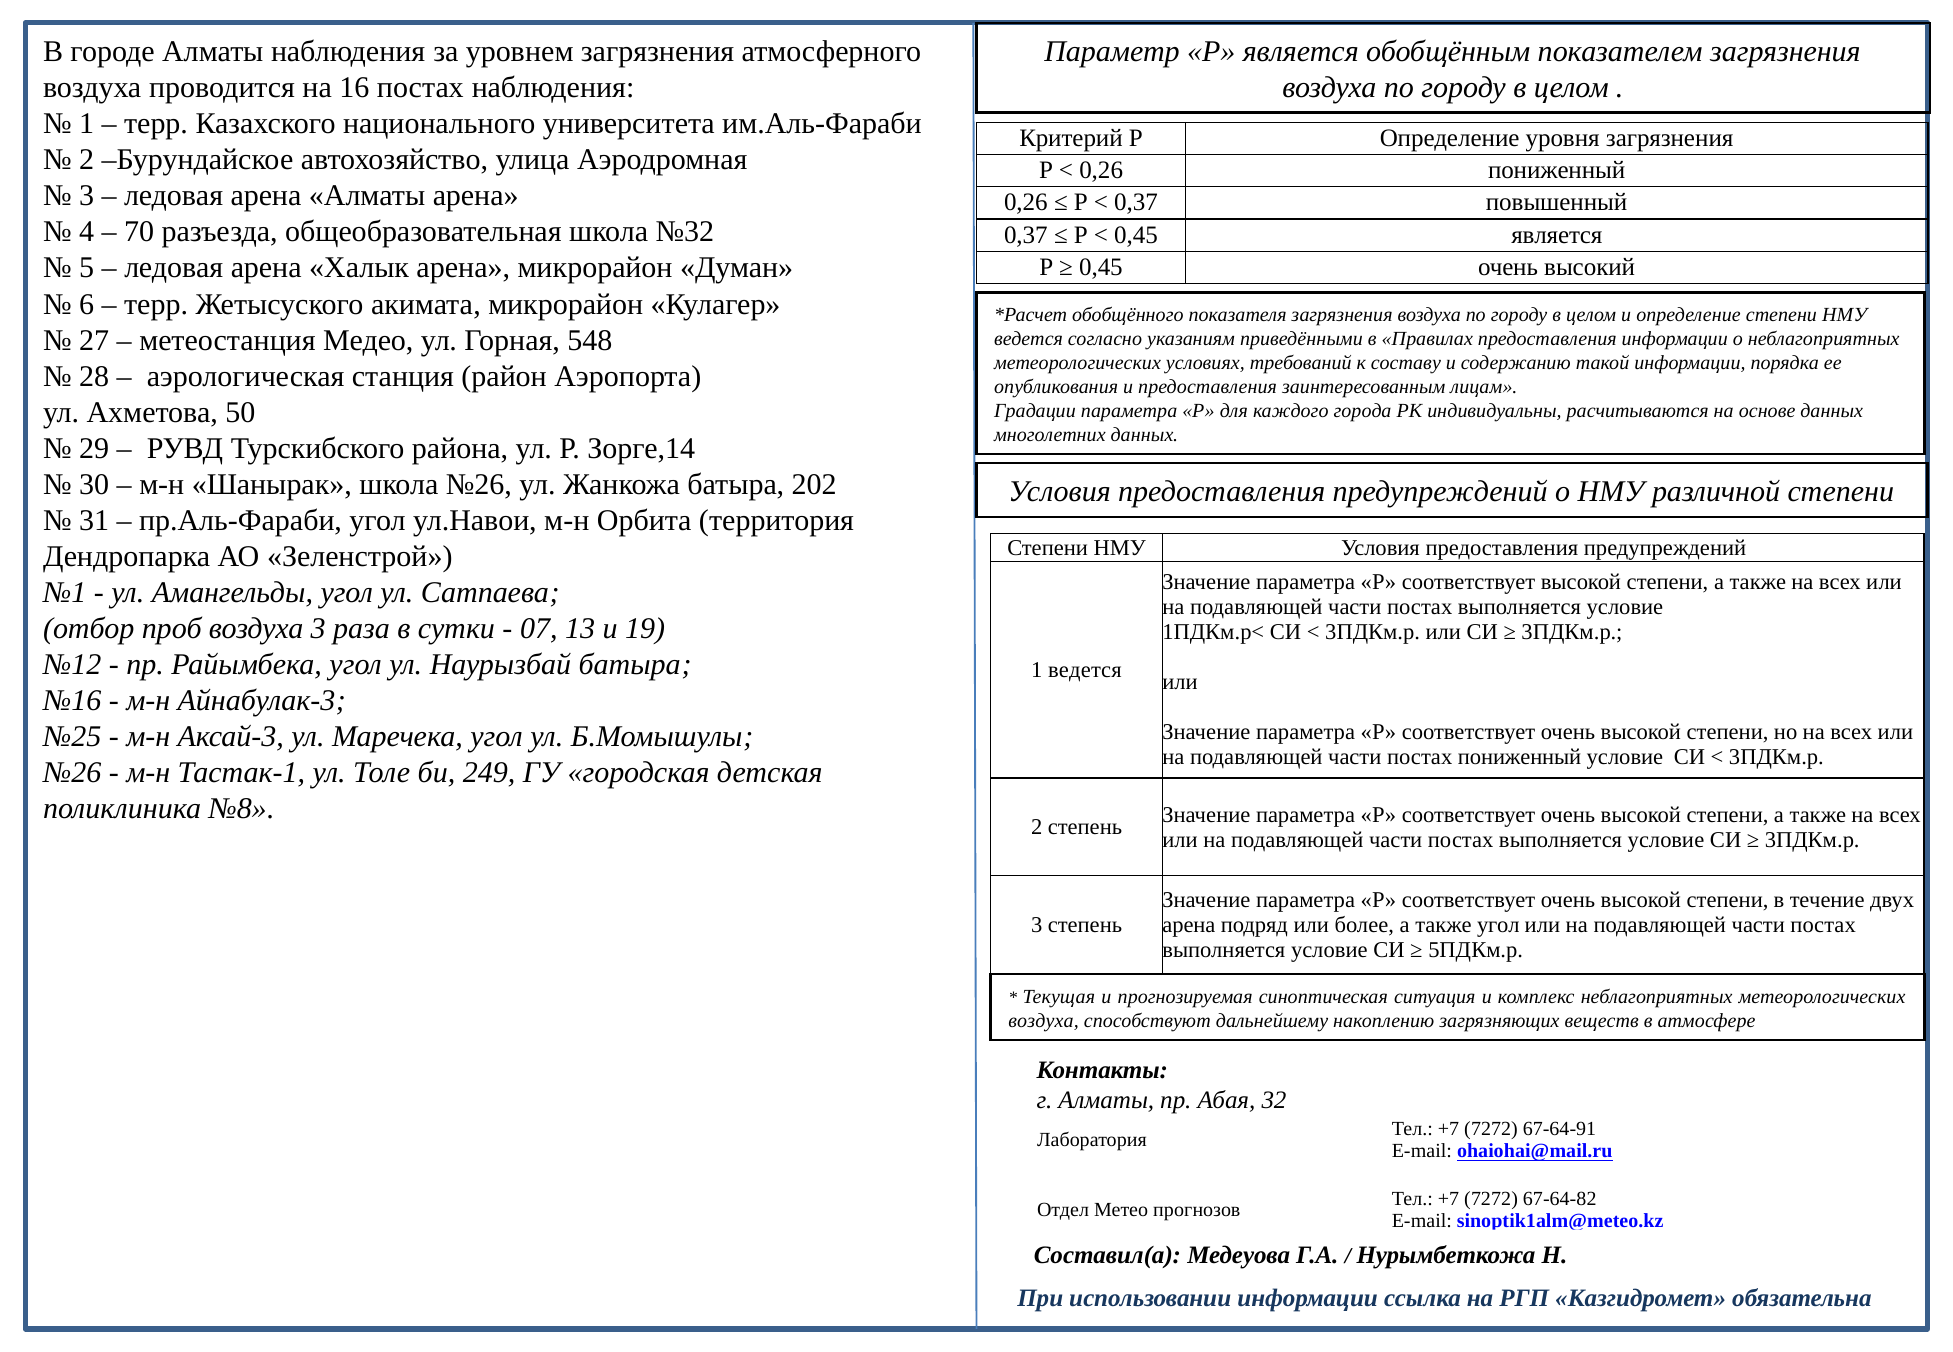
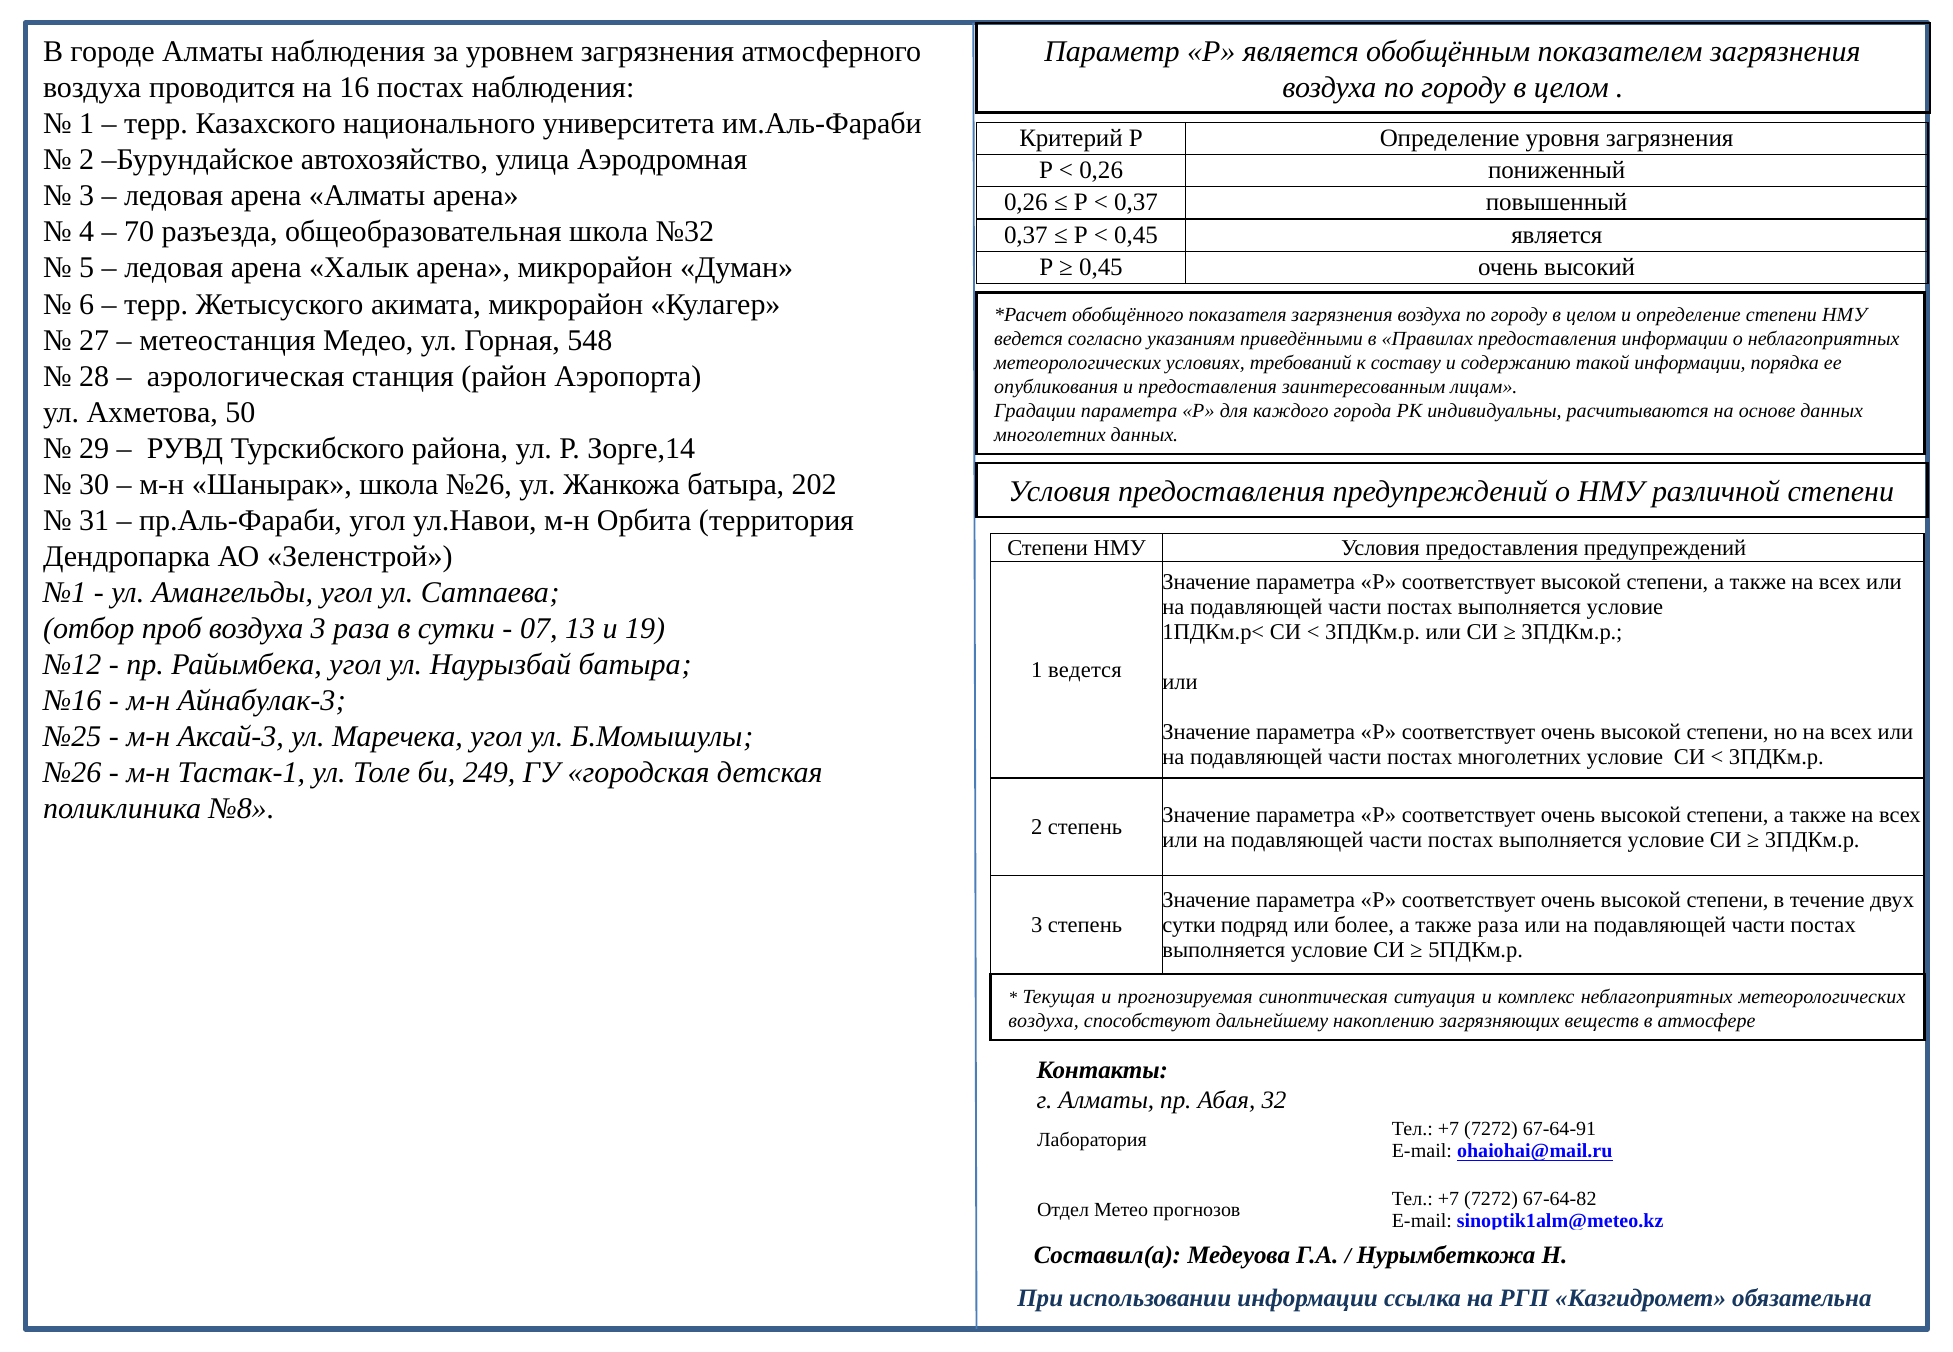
постах пониженный: пониженный -> многолетних (1520, 757)
арена: арена -> сутки (1189, 925)
также угол: угол -> раза (1498, 925)
